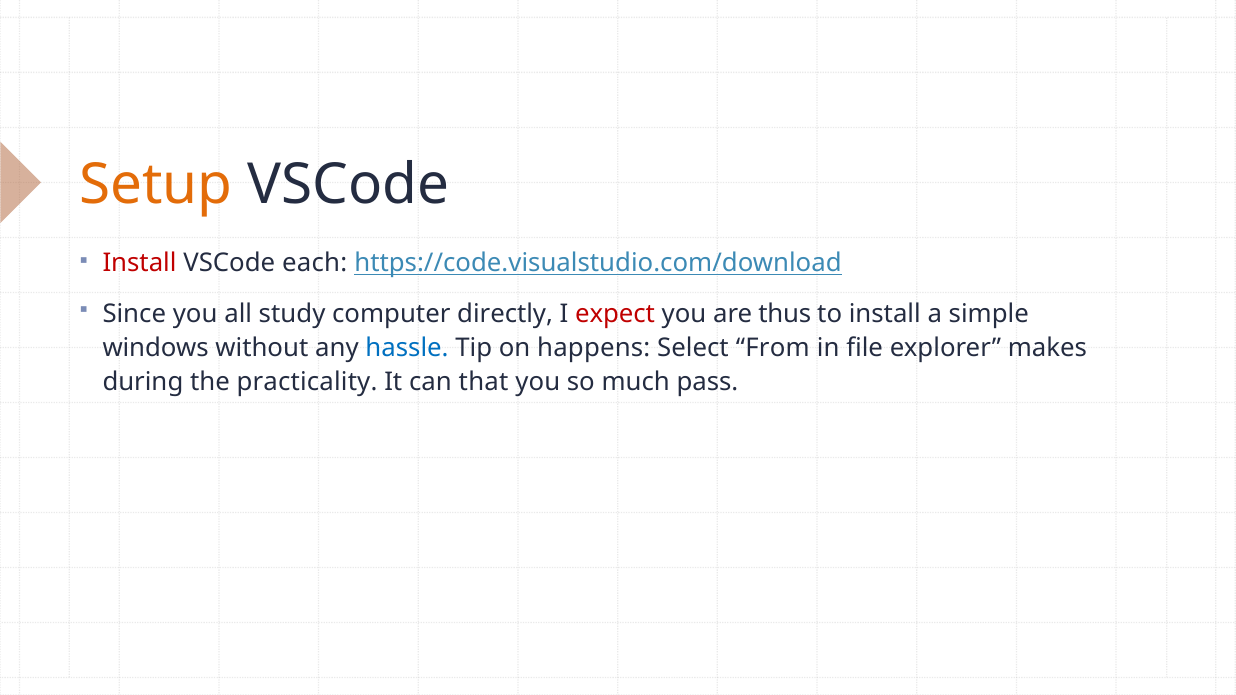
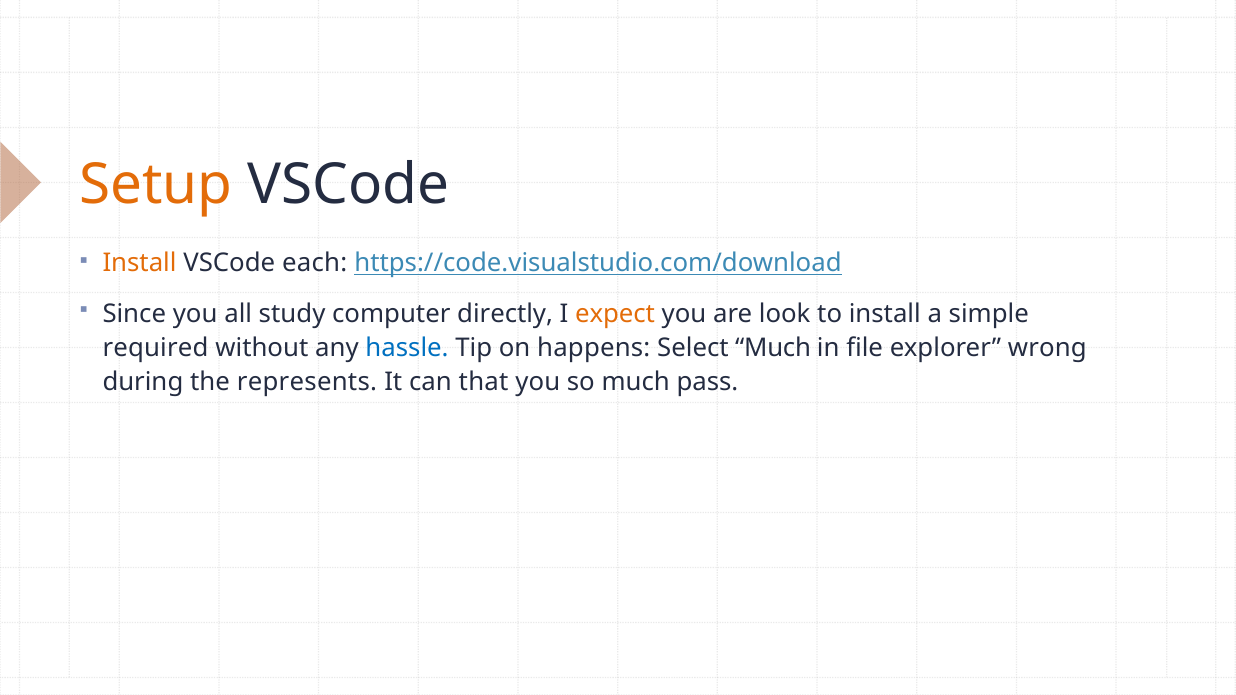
Install colour: red -> orange (140, 263)
expect colour: red -> orange (615, 314)
thus: thus -> look (785, 314)
windows: windows -> required (155, 348)
Select From: From -> Much (773, 348)
makes: makes -> wrong (1047, 348)
practicality: practicality -> represents (307, 382)
